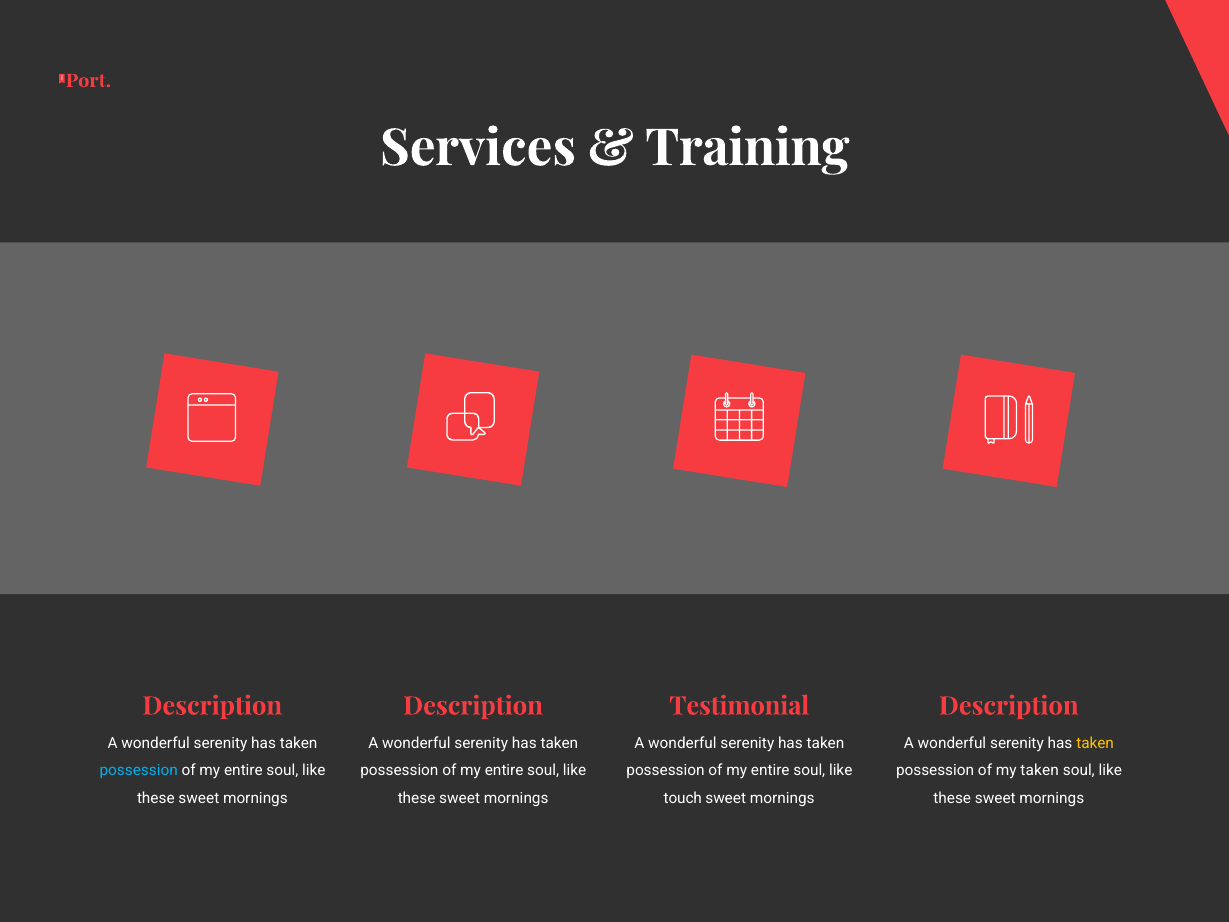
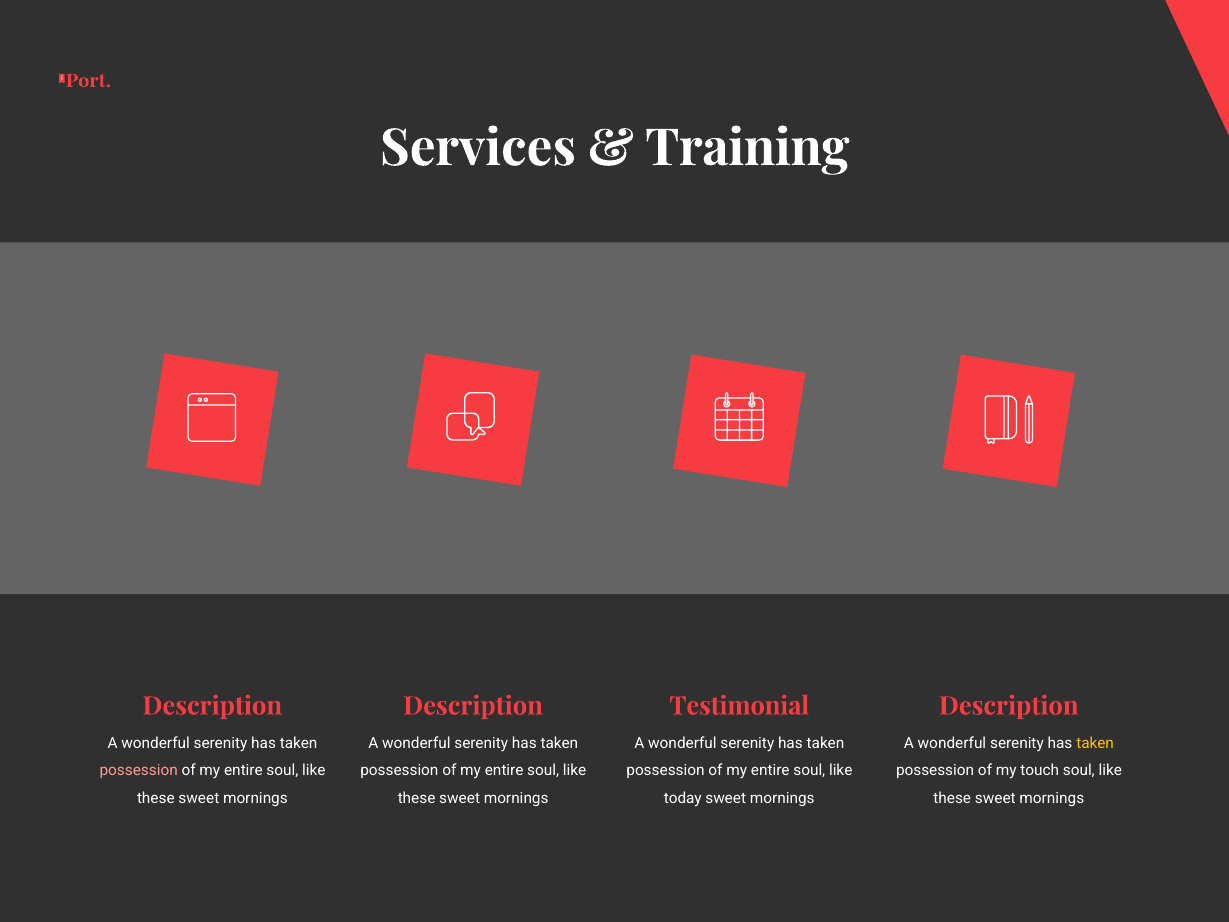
possession colour: light blue -> pink (139, 770)
my taken: taken -> touch (1040, 770)
touch: touch -> today (683, 798)
